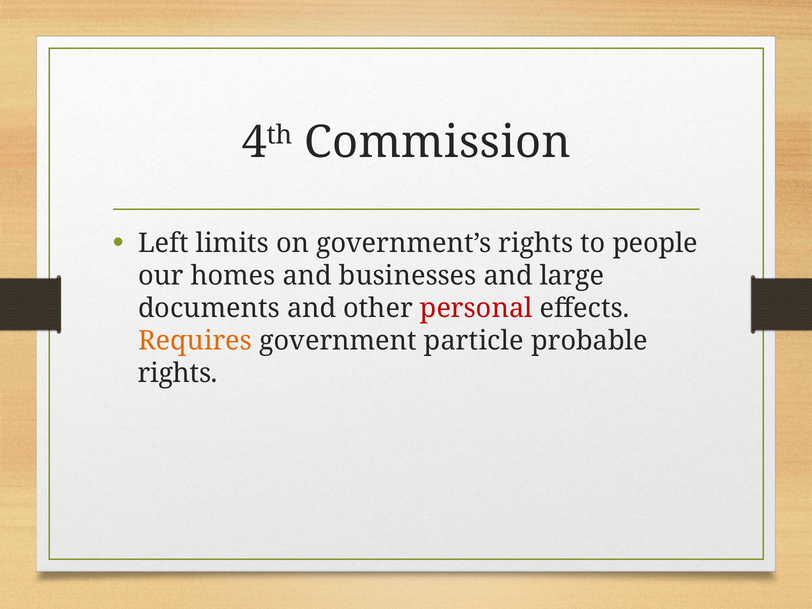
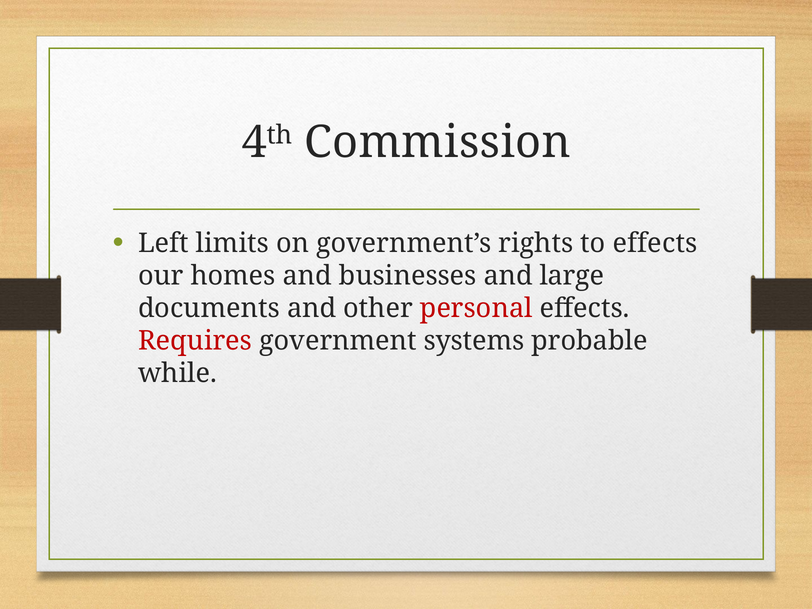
to people: people -> effects (655, 243)
Requires colour: orange -> red (195, 341)
particle: particle -> systems (474, 341)
rights: rights -> while (178, 373)
